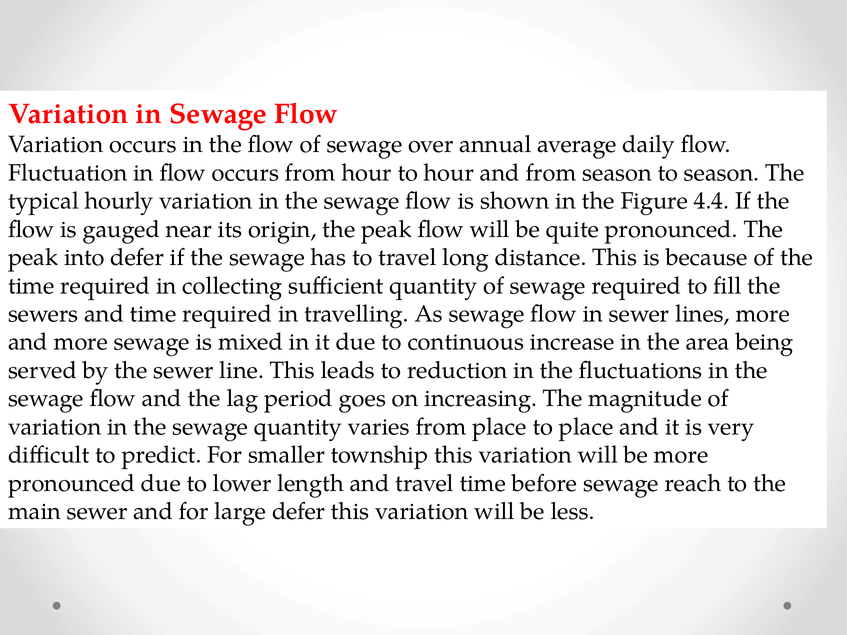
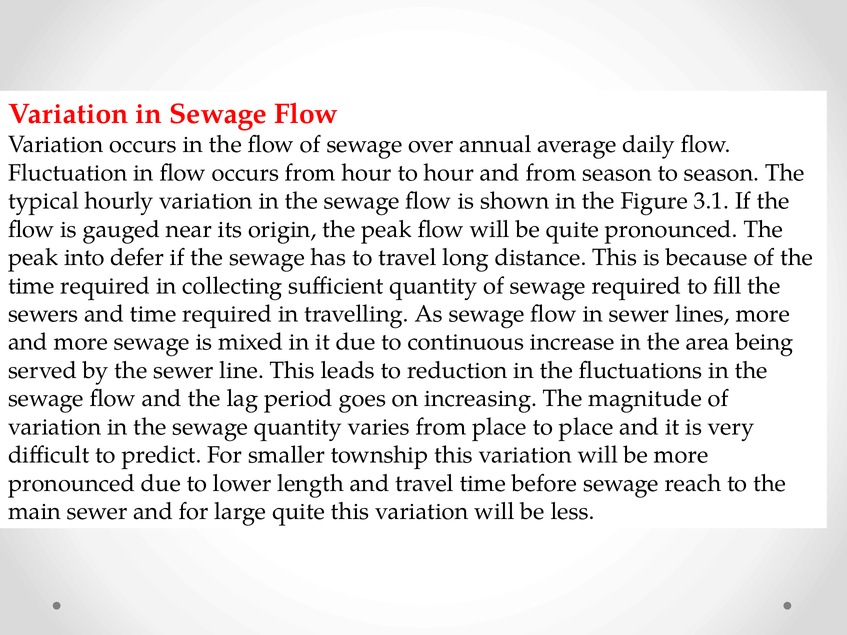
4.4: 4.4 -> 3.1 (711, 201)
large defer: defer -> quite (299, 512)
